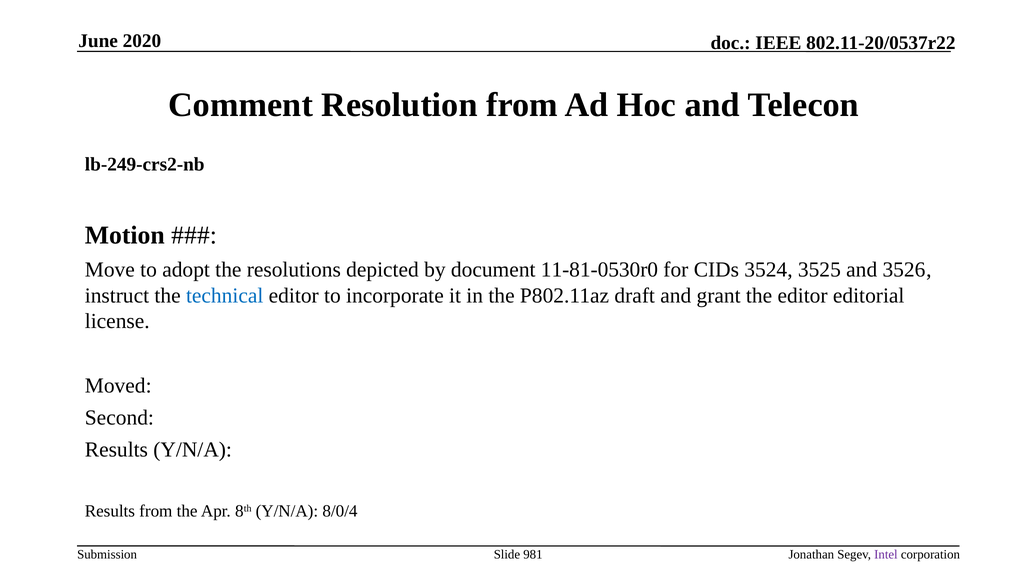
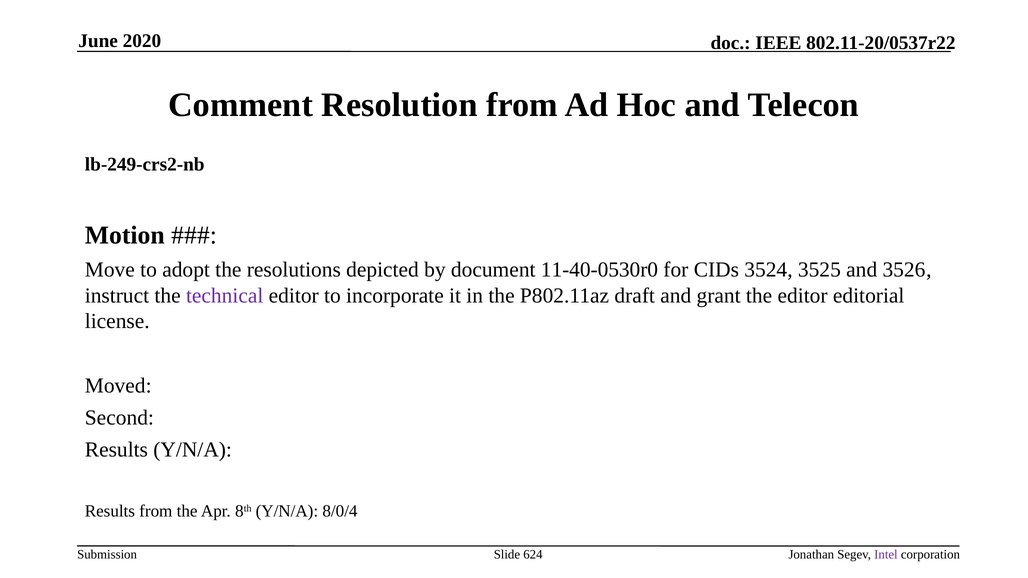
11-81-0530r0: 11-81-0530r0 -> 11-40-0530r0 (599, 270)
technical colour: blue -> purple (225, 296)
981: 981 -> 624 (533, 555)
